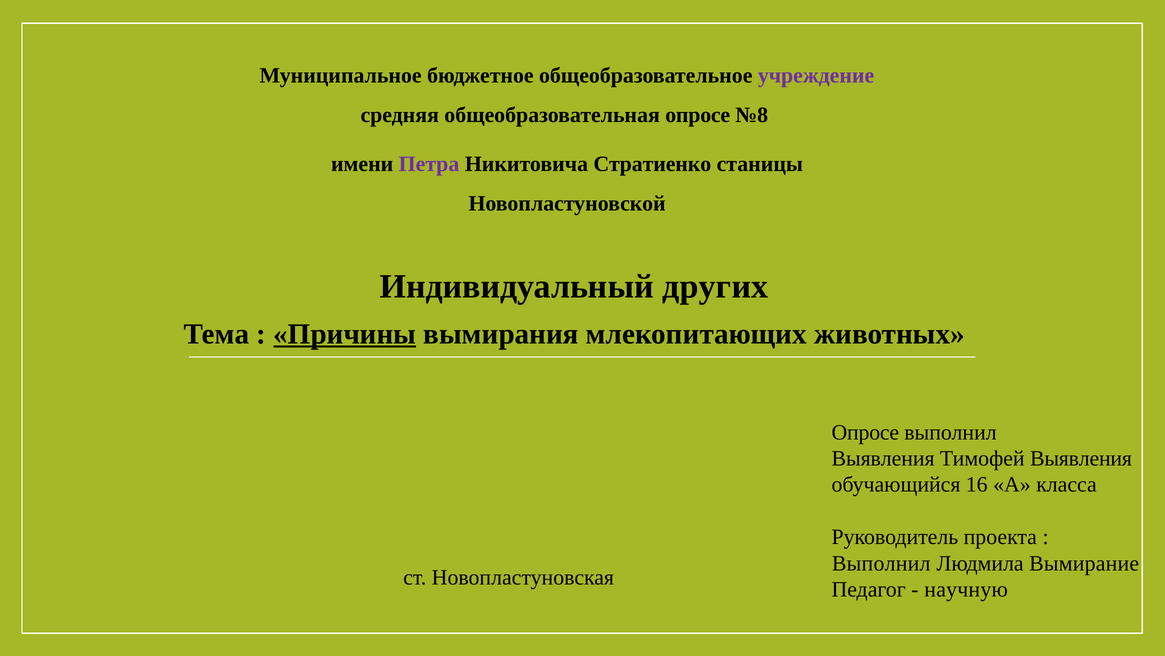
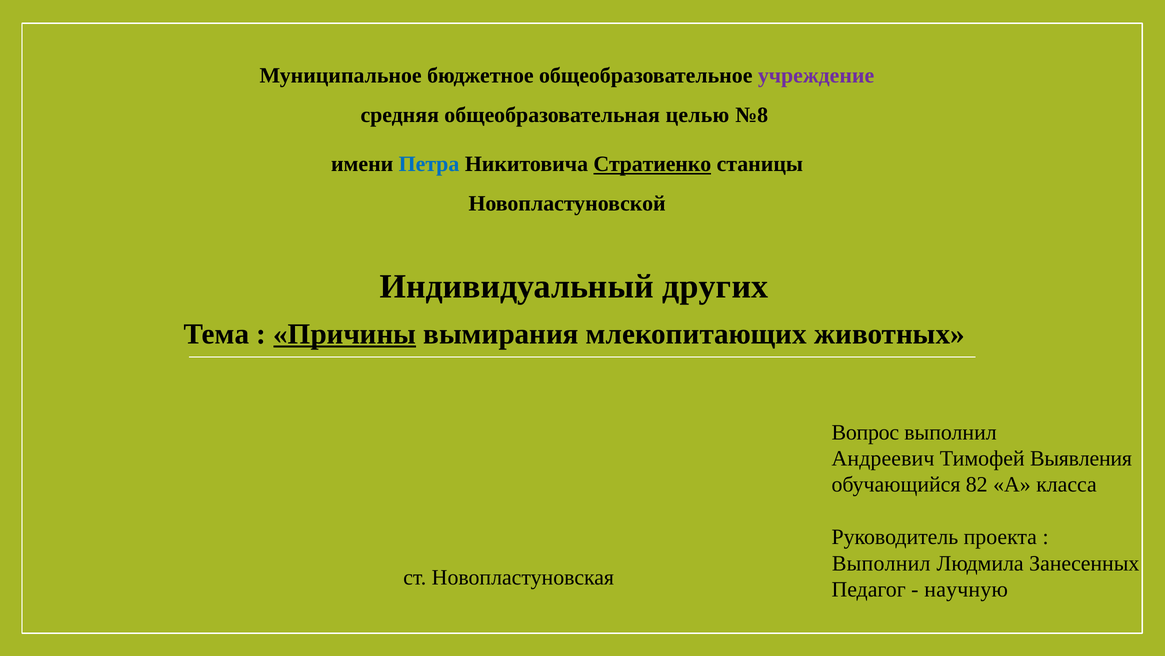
общеобразовательная опросе: опросе -> целью (697, 115)
Петра colour: purple -> blue (429, 164)
Стратиенко underline: none -> present (652, 164)
Опросе: Опросе -> Вопрос (865, 432)
Выявления: Выявления -> Андреевич (883, 458)
16: 16 -> 82 (977, 484)
Вымирание: Вымирание -> Занесенных (1084, 563)
